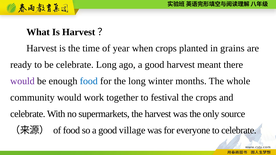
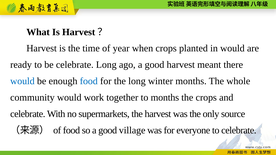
in grains: grains -> would (232, 48)
would colour: purple -> blue (22, 81)
to festival: festival -> months (165, 98)
